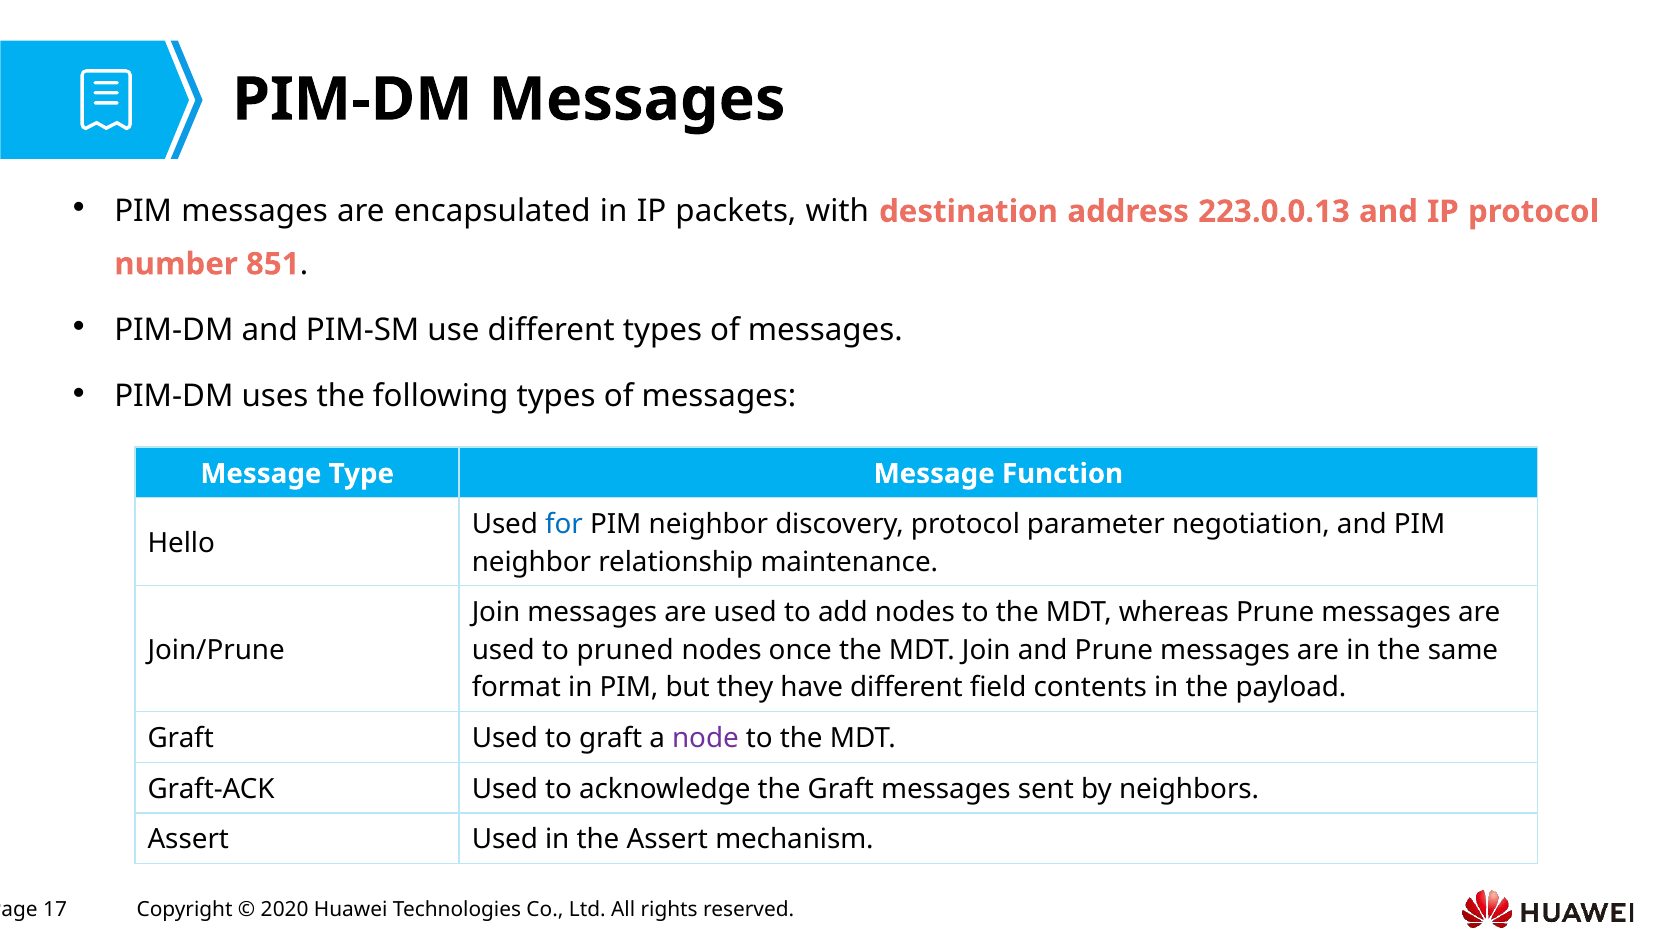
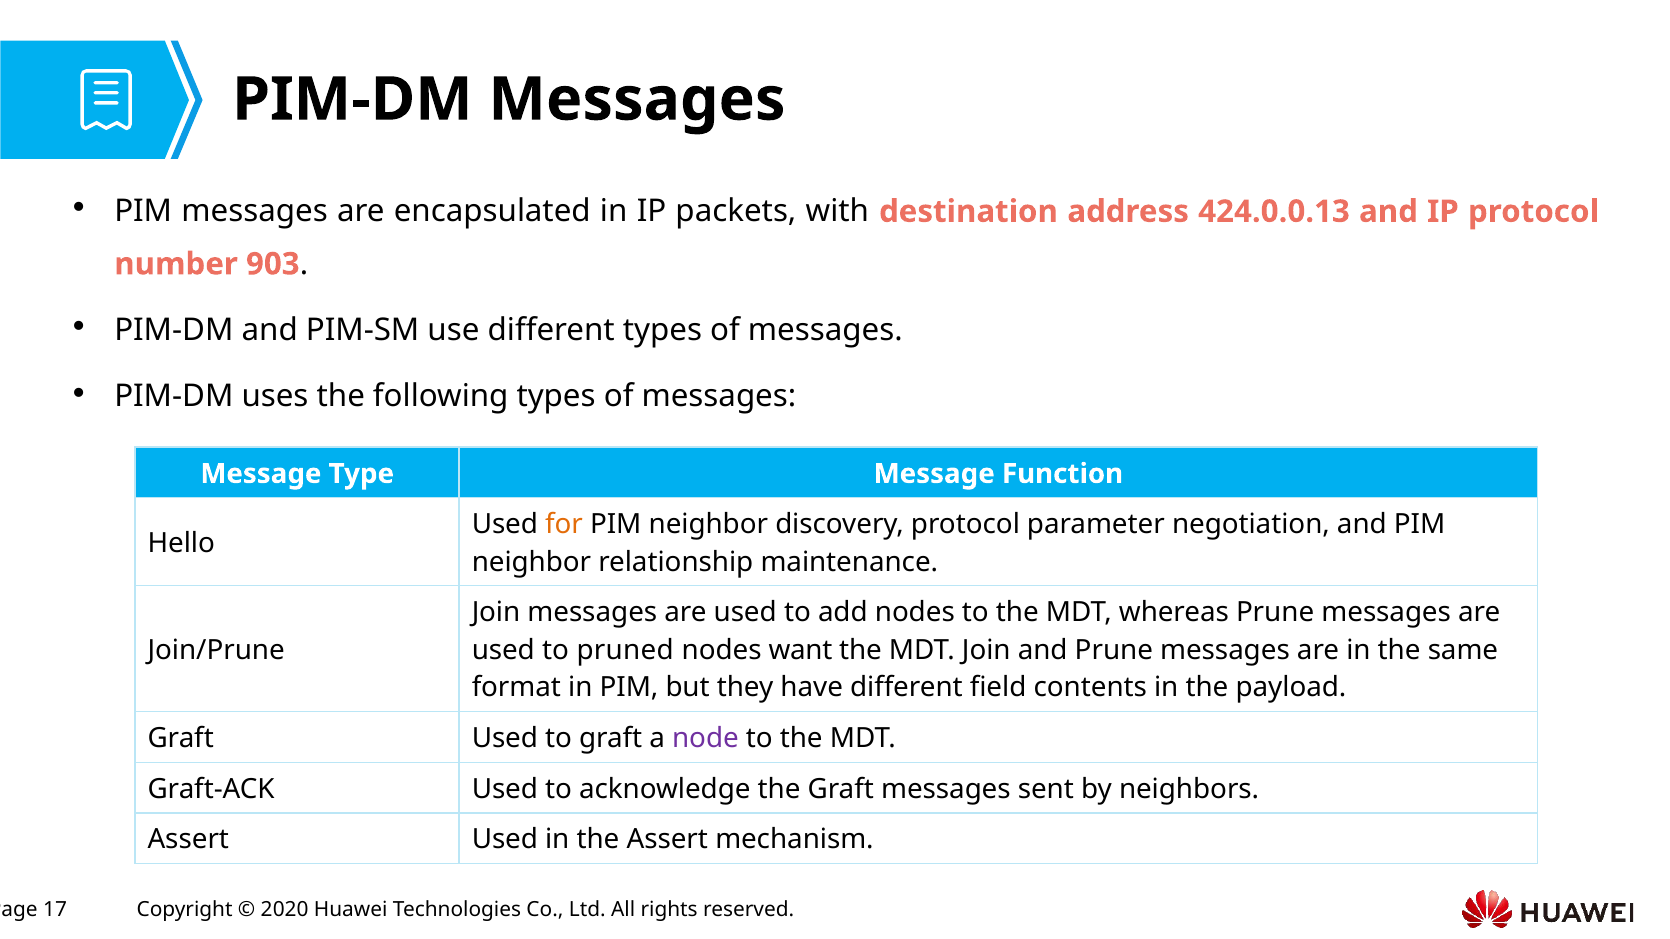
223.0.0.13: 223.0.0.13 -> 424.0.0.13 (1274, 212)
851: 851 -> 903 (273, 264)
for colour: blue -> orange (564, 524)
once: once -> want (800, 650)
